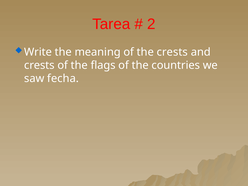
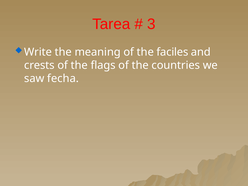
2: 2 -> 3 (151, 24)
the crests: crests -> faciles (172, 52)
